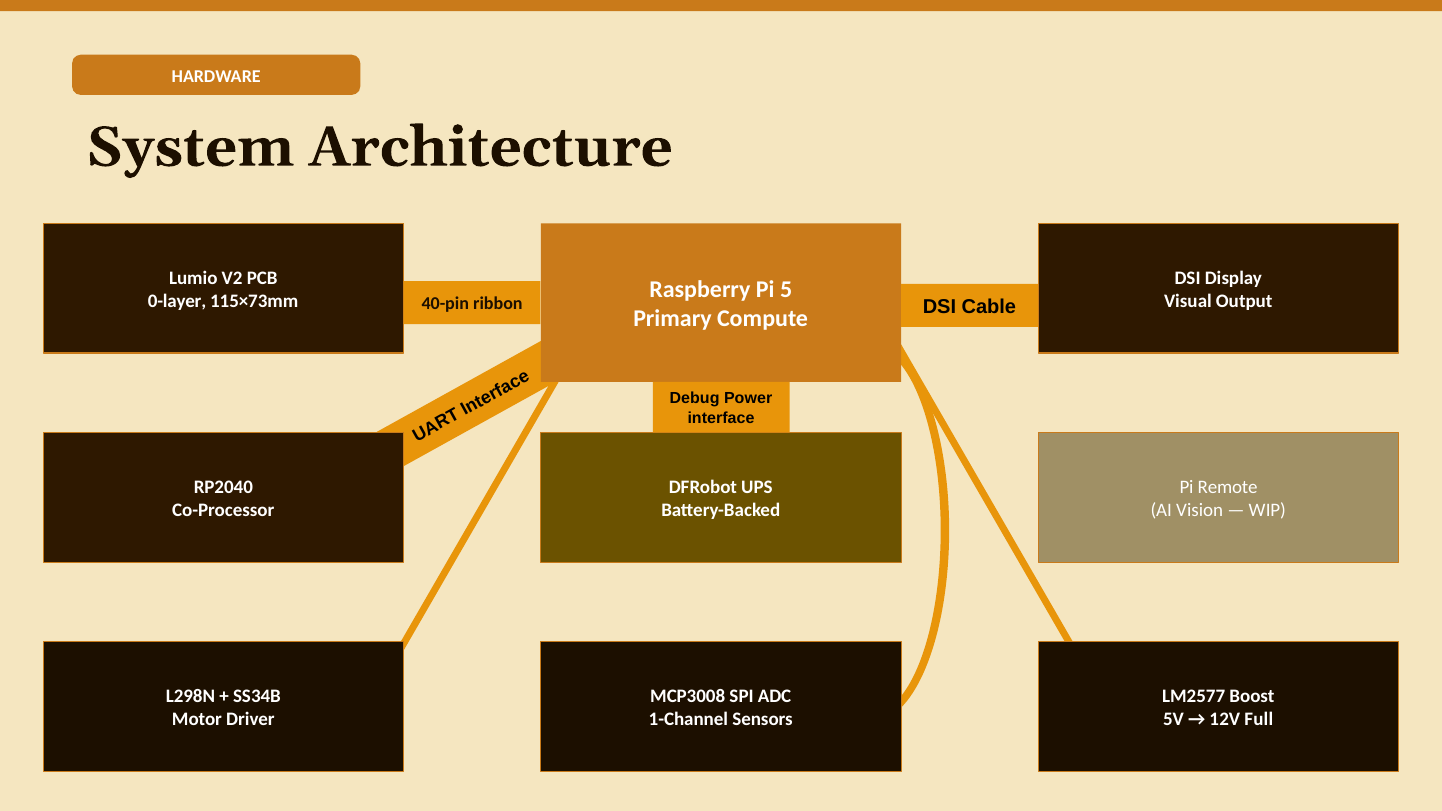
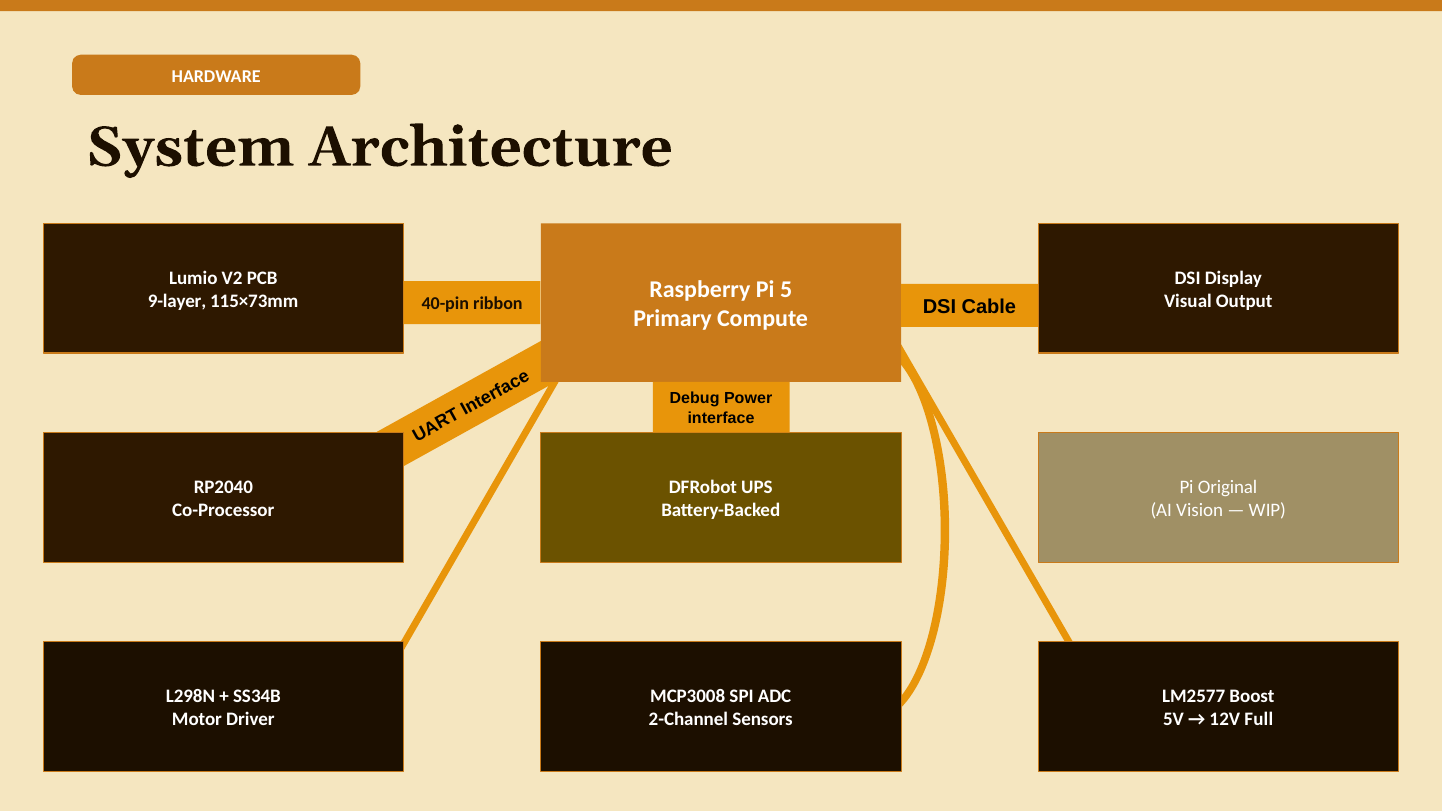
0-layer: 0-layer -> 9-layer (177, 301)
Remote: Remote -> Original (1228, 487)
1-Channel: 1-Channel -> 2-Channel (688, 719)
